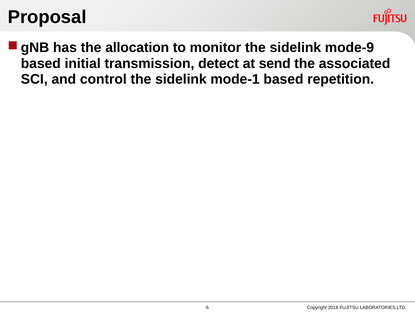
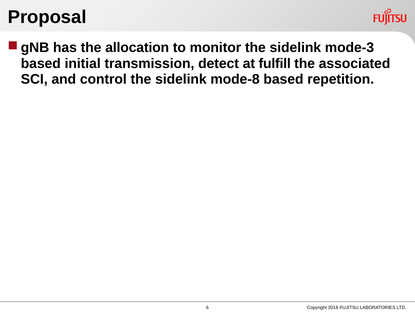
mode-9: mode-9 -> mode-3 (349, 48)
send: send -> fulfill (275, 63)
mode-1: mode-1 -> mode-8 (235, 79)
